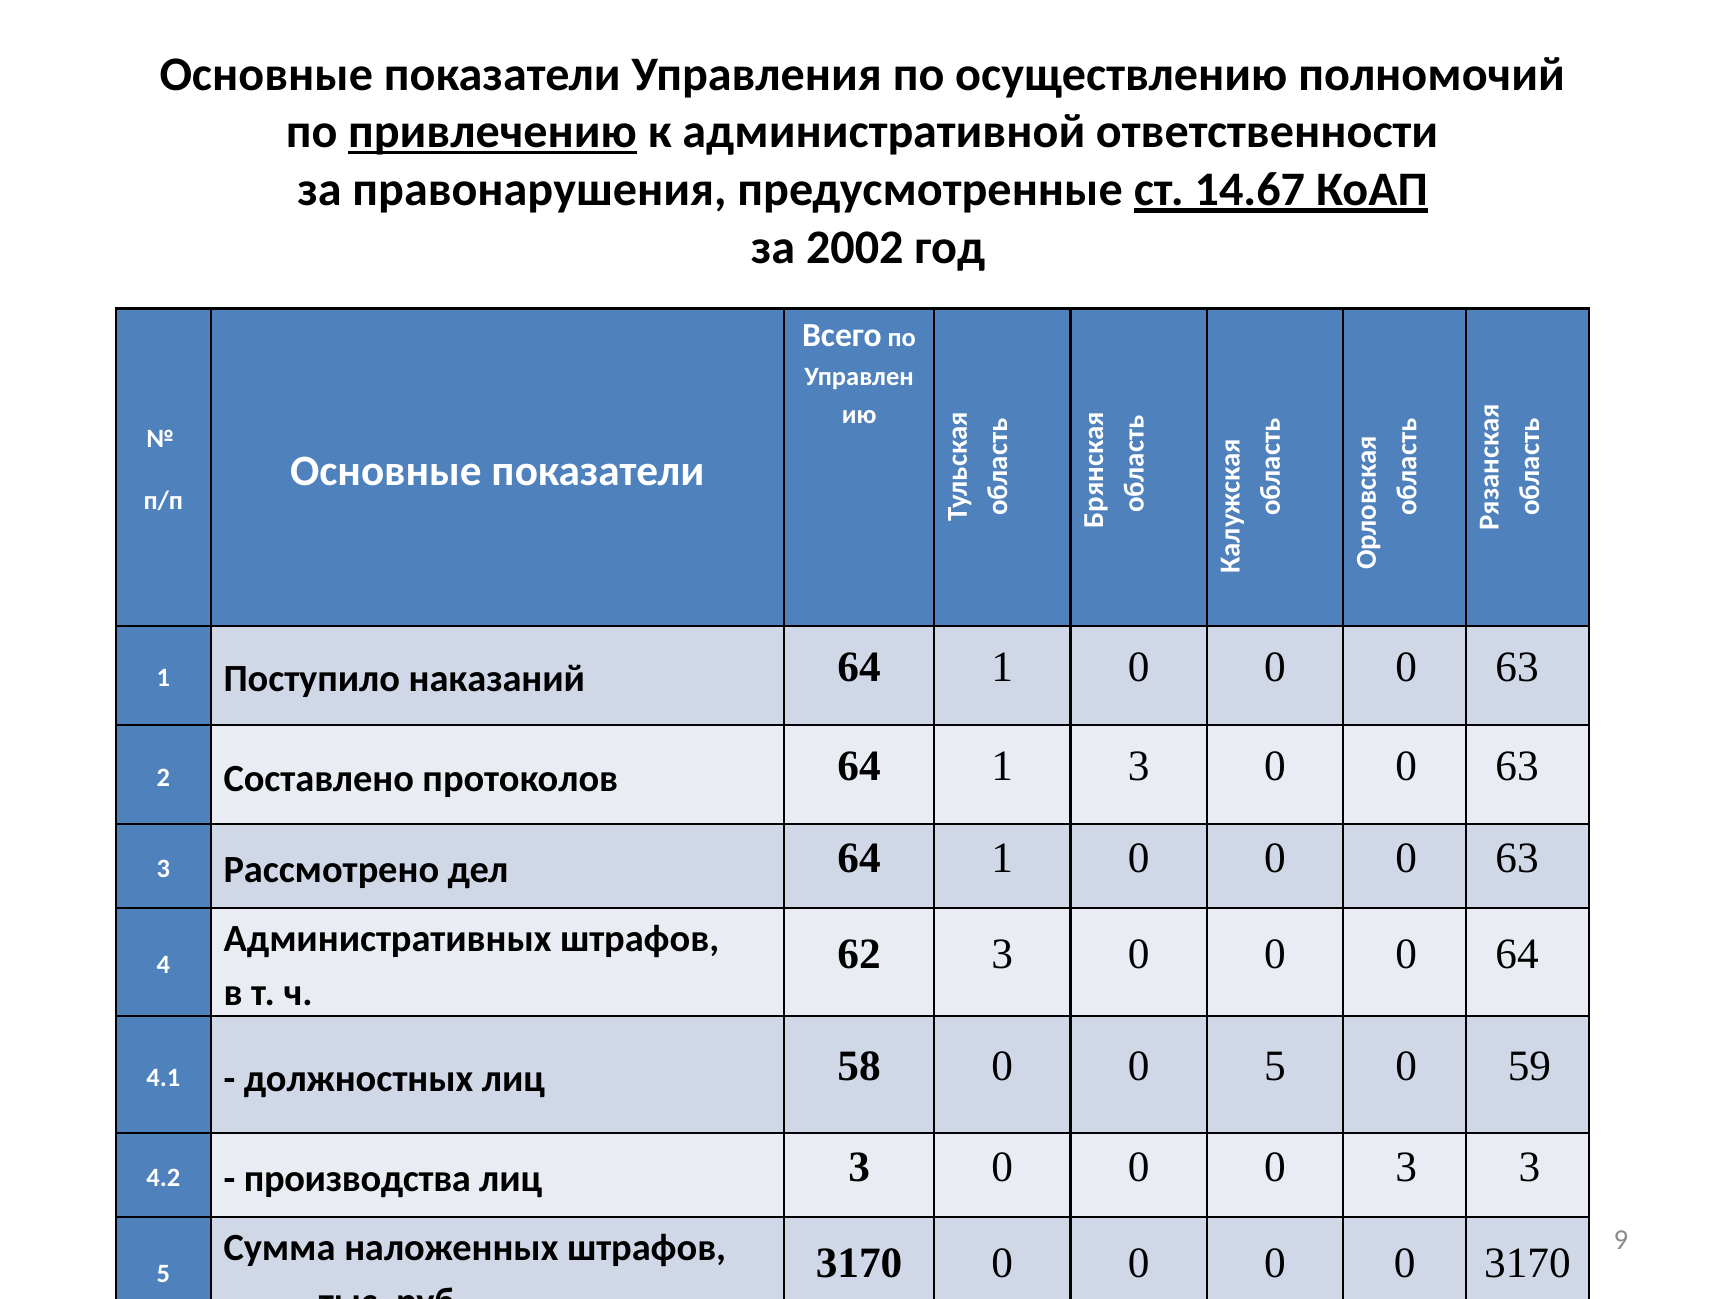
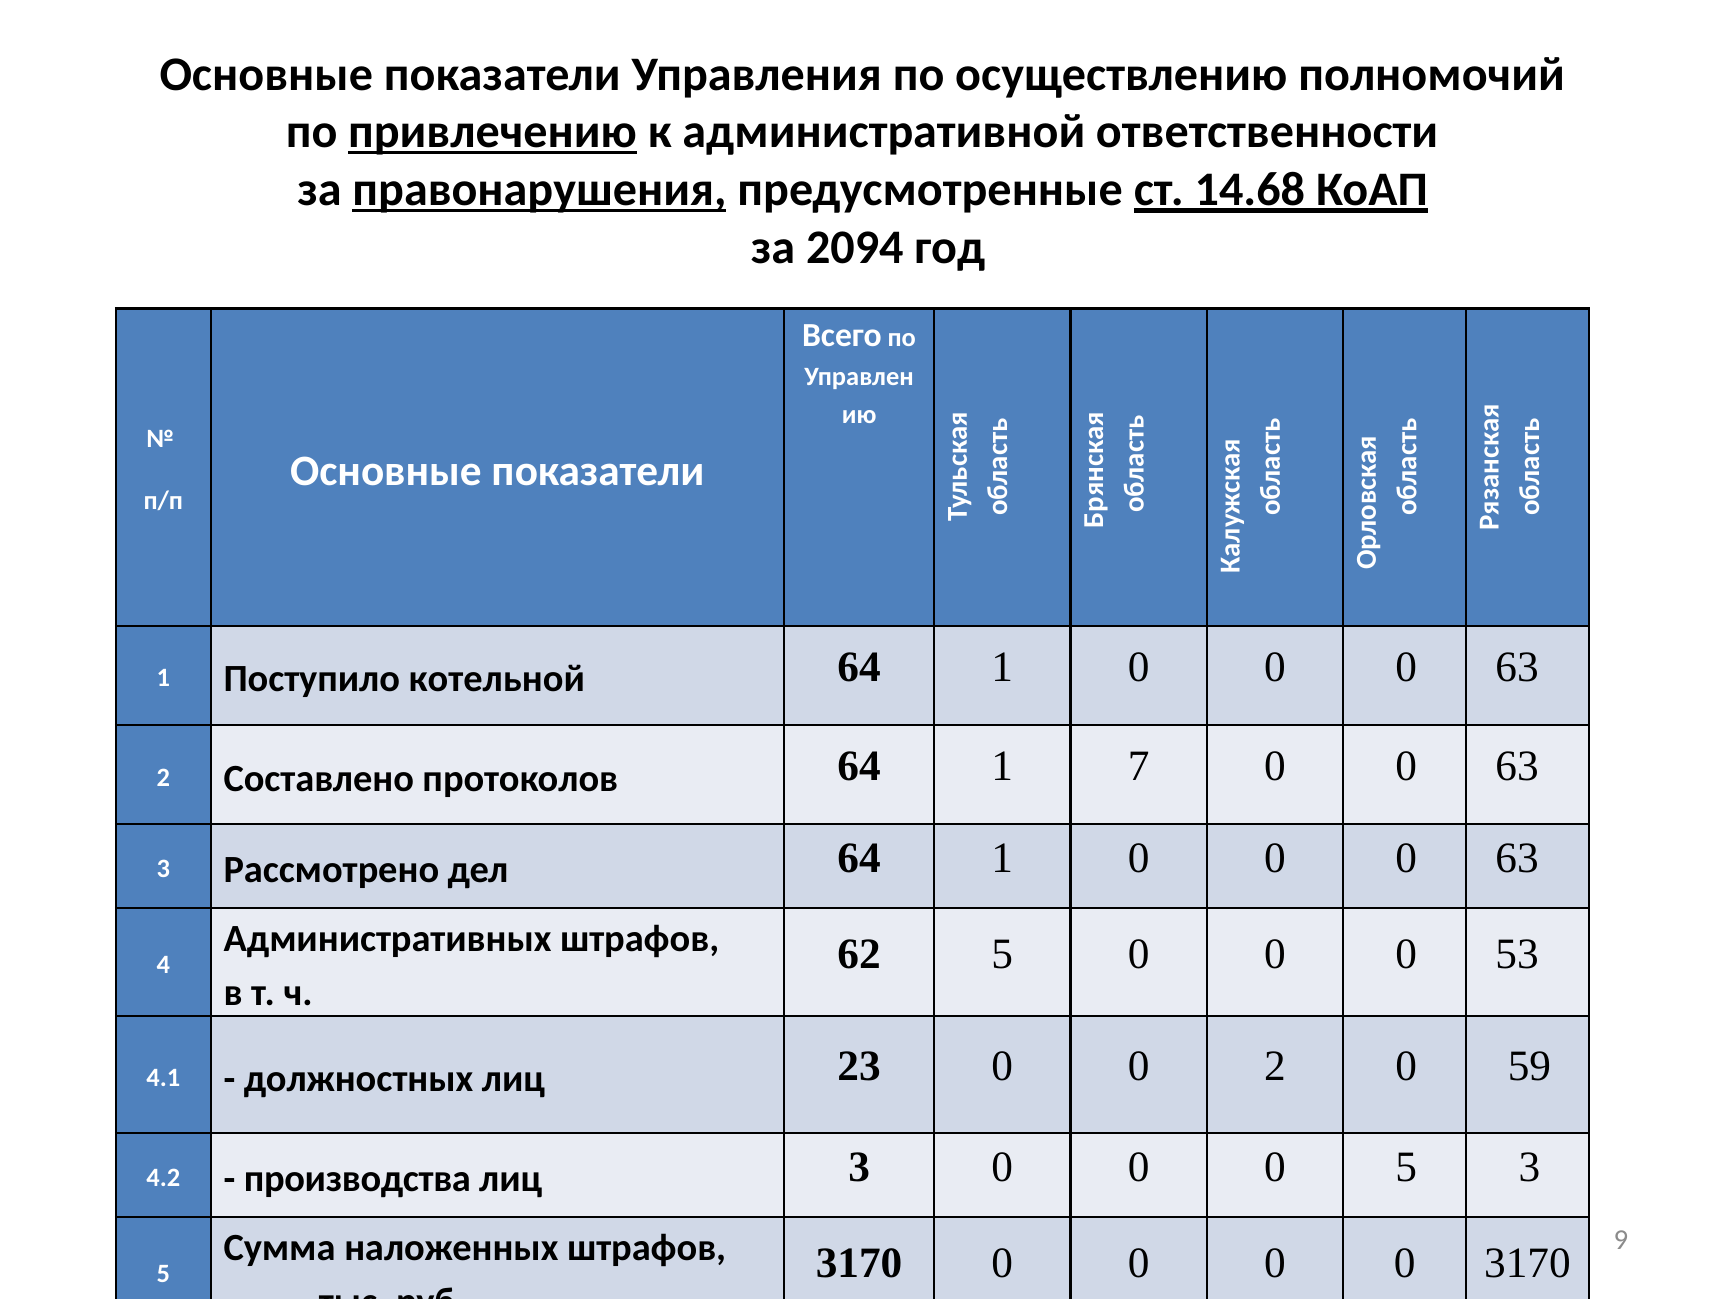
правонарушения underline: none -> present (539, 190)
14.67: 14.67 -> 14.68 (1250, 190)
2002: 2002 -> 2094 (855, 248)
наказаний: наказаний -> котельной (497, 679)
1 3: 3 -> 7 (1139, 767)
62 3: 3 -> 5 (1002, 954)
0 64: 64 -> 53 (1517, 954)
58: 58 -> 23 (859, 1067)
0 5: 5 -> 2 (1275, 1067)
0 3: 3 -> 5 (1406, 1167)
